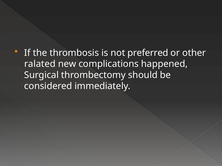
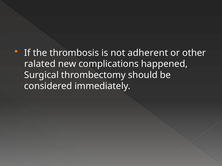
preferred: preferred -> adherent (148, 53)
